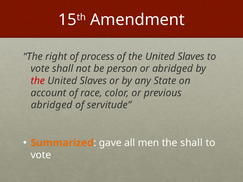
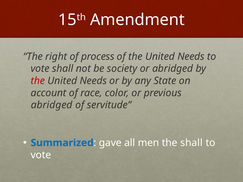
of the United Slaves: Slaves -> Needs (191, 57)
person: person -> society (122, 69)
Slaves: Slaves -> Needs (93, 81)
Summarized colour: orange -> blue (62, 143)
